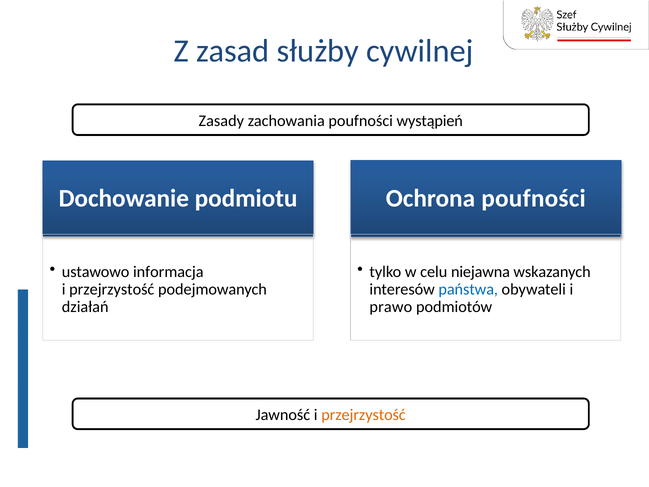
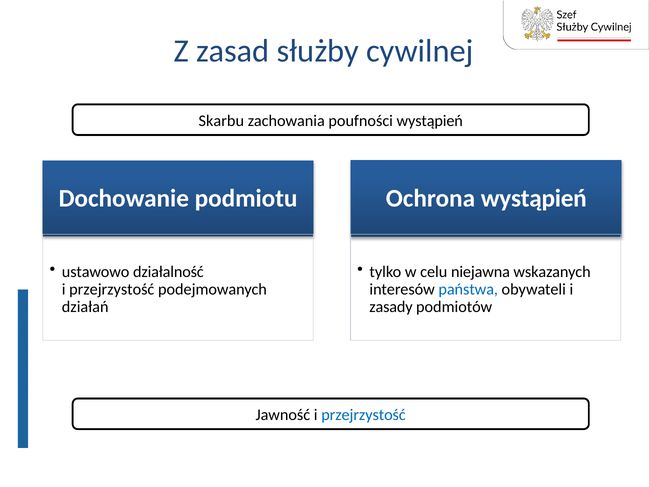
Zasady: Zasady -> Skarbu (221, 121)
Ochrona poufności: poufności -> wystąpień (534, 198)
informacja: informacja -> działalność (168, 272)
prawo: prawo -> zasady (391, 307)
przejrzystość colour: orange -> blue (363, 415)
